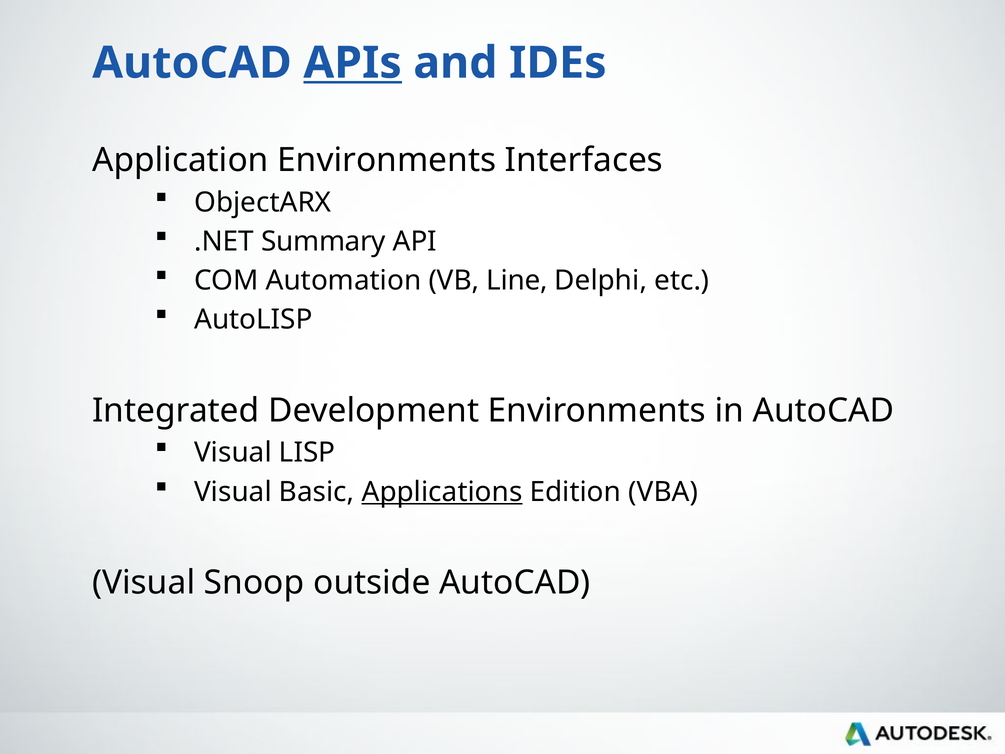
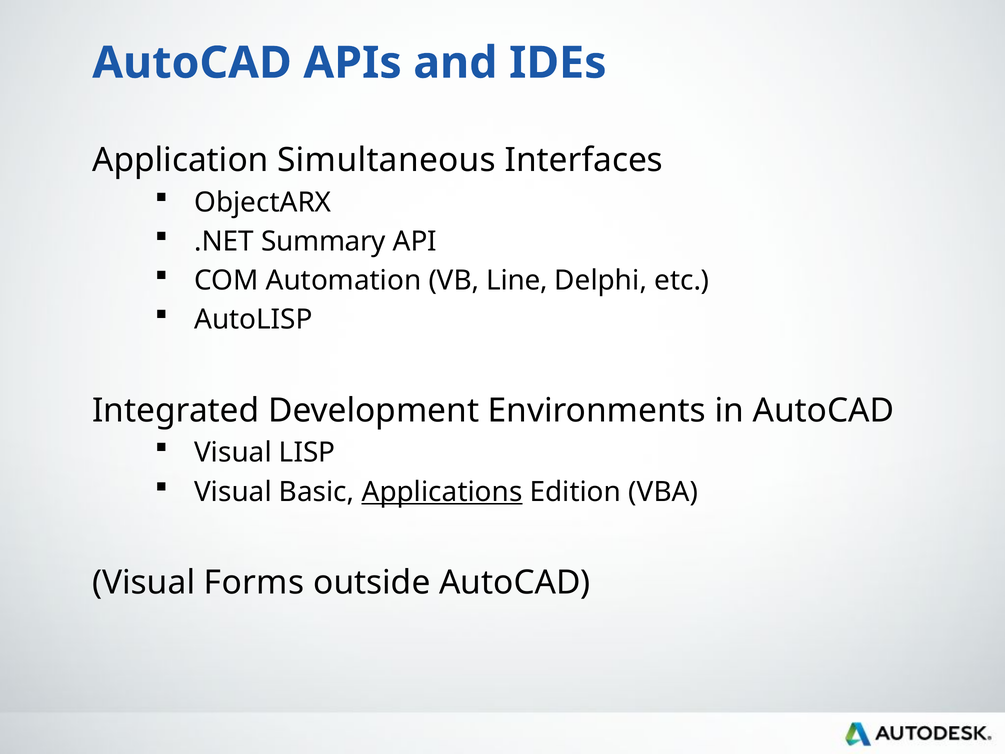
APIs underline: present -> none (353, 63)
Application Environments: Environments -> Simultaneous (387, 160)
Snoop: Snoop -> Forms (254, 583)
